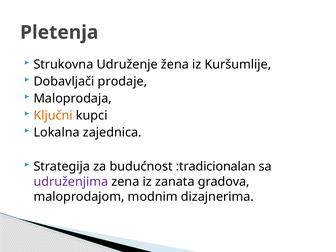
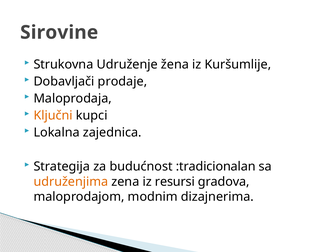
Pletenja: Pletenja -> Sirovine (59, 32)
udruženjima colour: purple -> orange (71, 182)
zanata: zanata -> resursi (175, 182)
